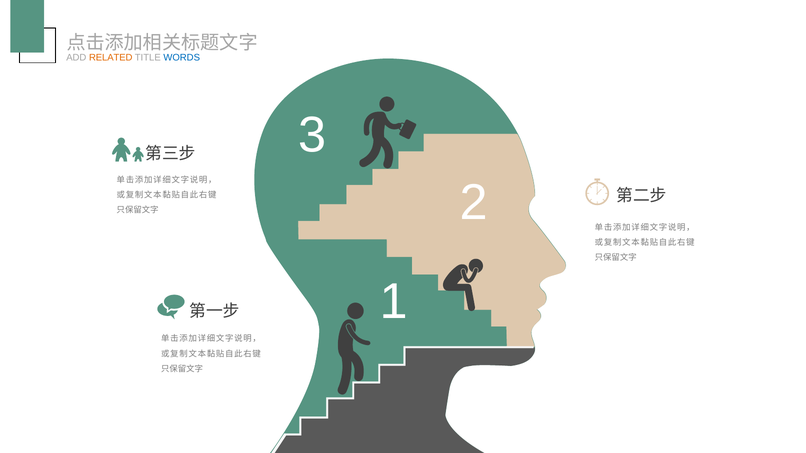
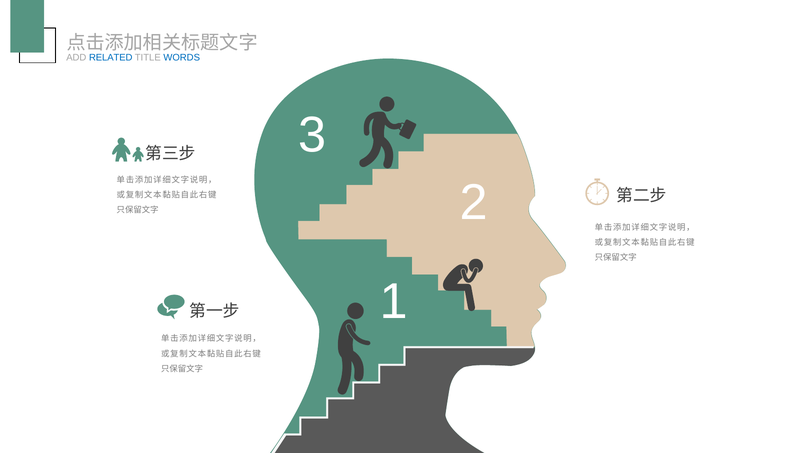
RELATED colour: orange -> blue (111, 57)
